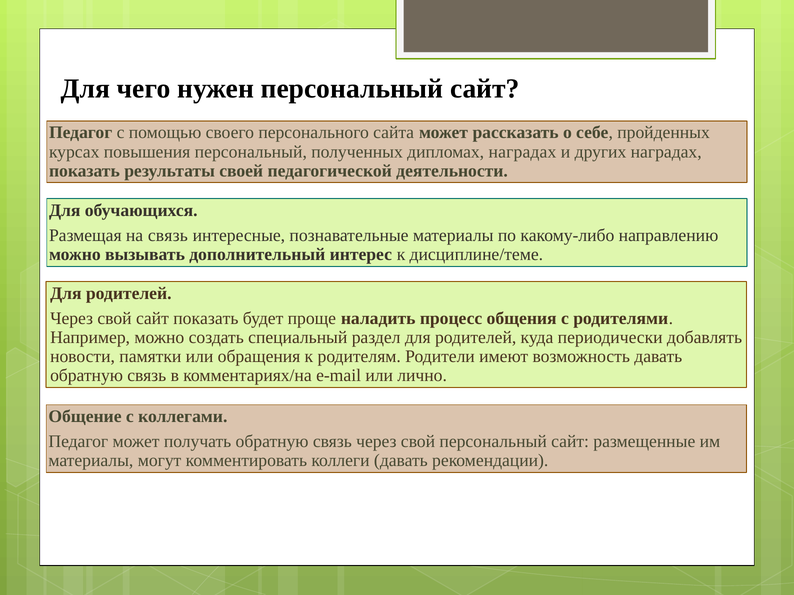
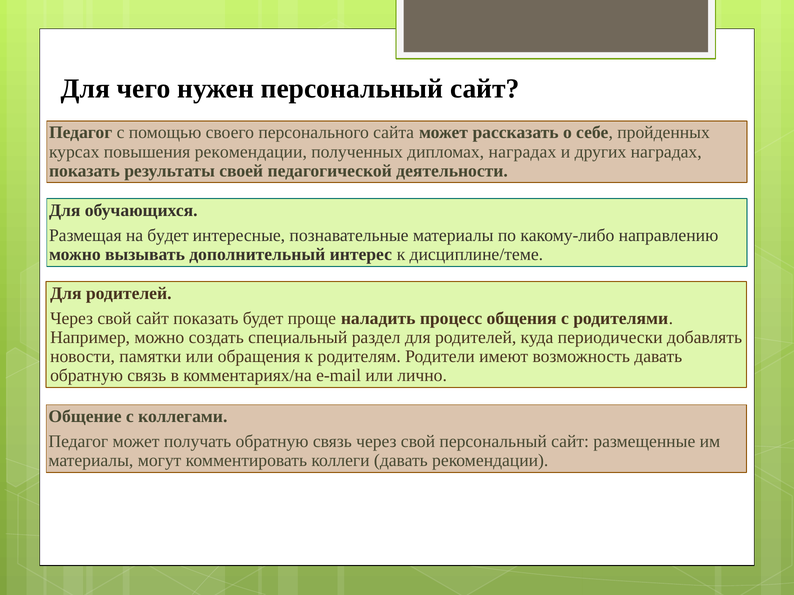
повышения персональный: персональный -> рекомендации (251, 152)
на связь: связь -> будет (168, 236)
